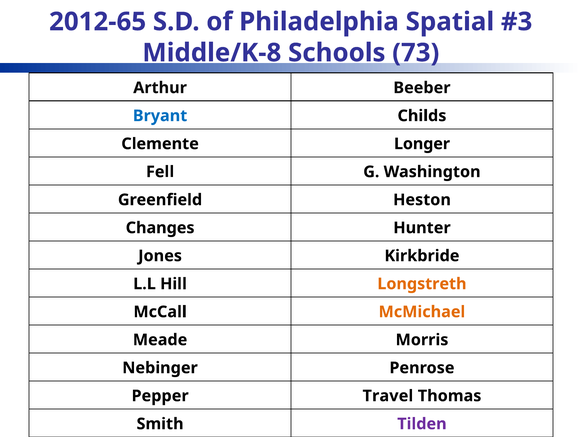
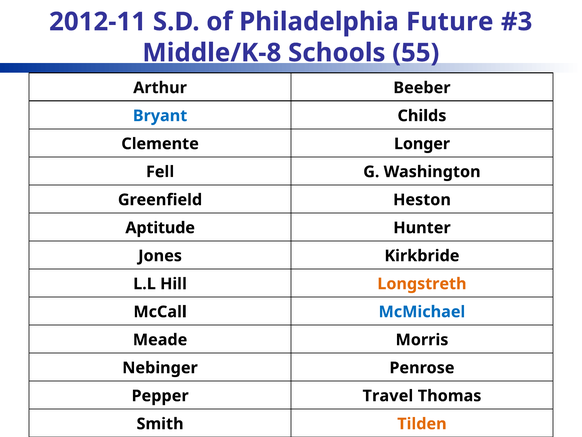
2012-65: 2012-65 -> 2012-11 (98, 22)
Spatial: Spatial -> Future (450, 22)
73: 73 -> 55 (416, 53)
Changes: Changes -> Aptitude (160, 228)
McMichael colour: orange -> blue (422, 312)
Tilden colour: purple -> orange (422, 423)
